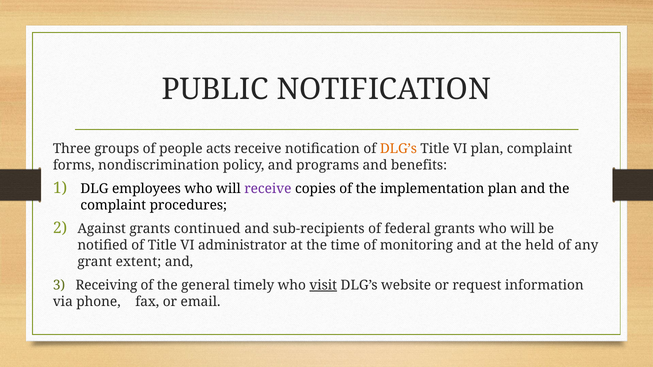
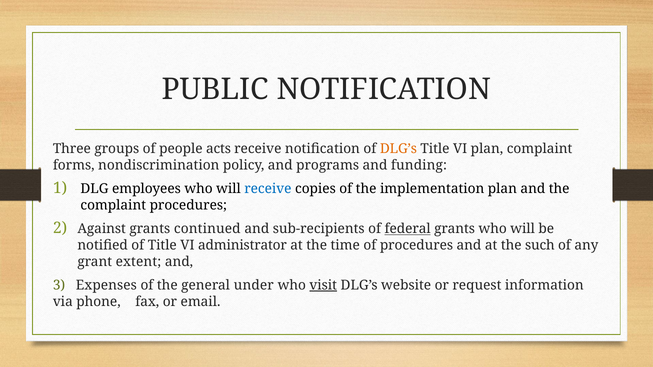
benefits: benefits -> funding (419, 165)
receive colour: purple -> blue (268, 189)
federal underline: none -> present (408, 229)
of monitoring: monitoring -> procedures (416, 245)
held: held -> such (540, 245)
Receiving: Receiving -> Expenses (106, 285)
timely: timely -> under (254, 285)
